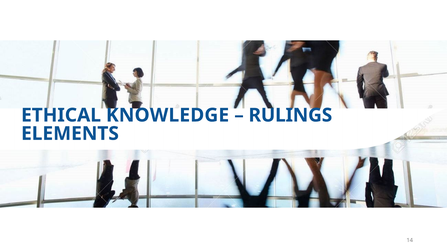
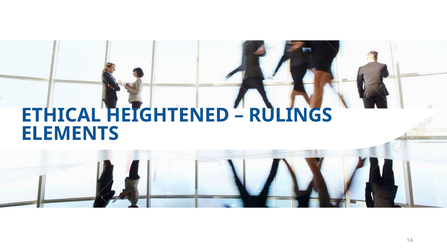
KNOWLEDGE: KNOWLEDGE -> HEIGHTENED (168, 115)
